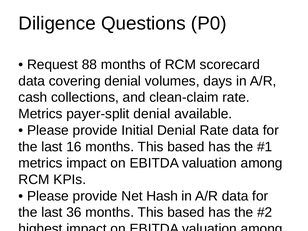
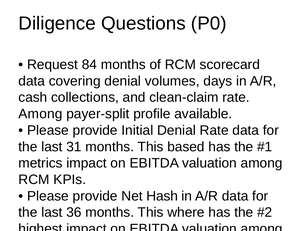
88: 88 -> 84 (89, 65)
Metrics: Metrics -> Among (40, 114)
payer-split denial: denial -> profile (152, 114)
16: 16 -> 31 (74, 147)
36 months This based: based -> where (186, 212)
